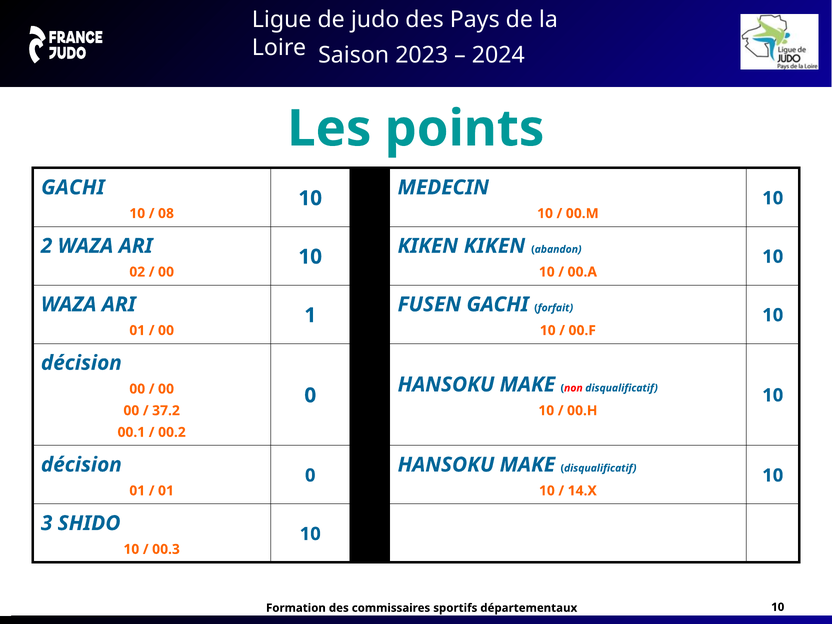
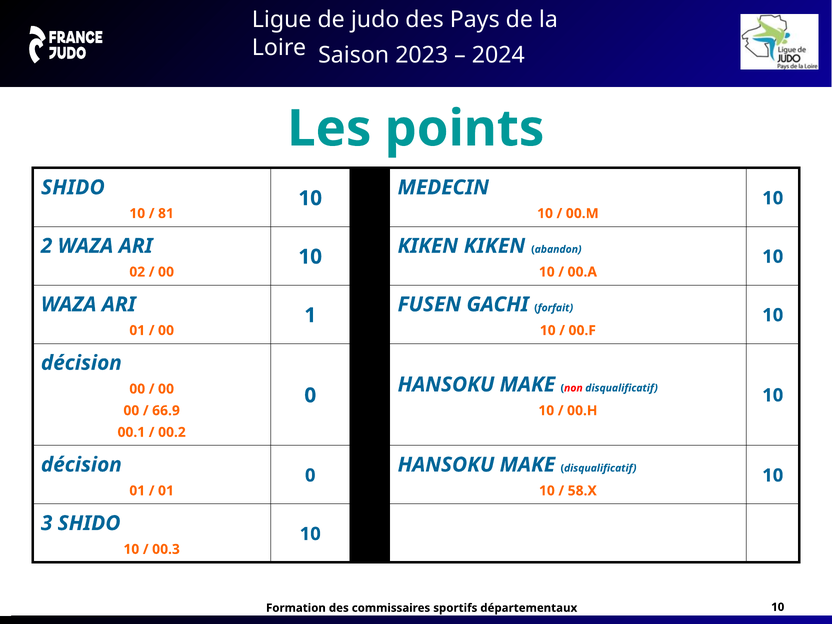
GACHI: GACHI -> SHIDO (73, 187)
08: 08 -> 81 (166, 213)
37.2: 37.2 -> 66.9 (166, 411)
14.X: 14.X -> 58.X (582, 491)
